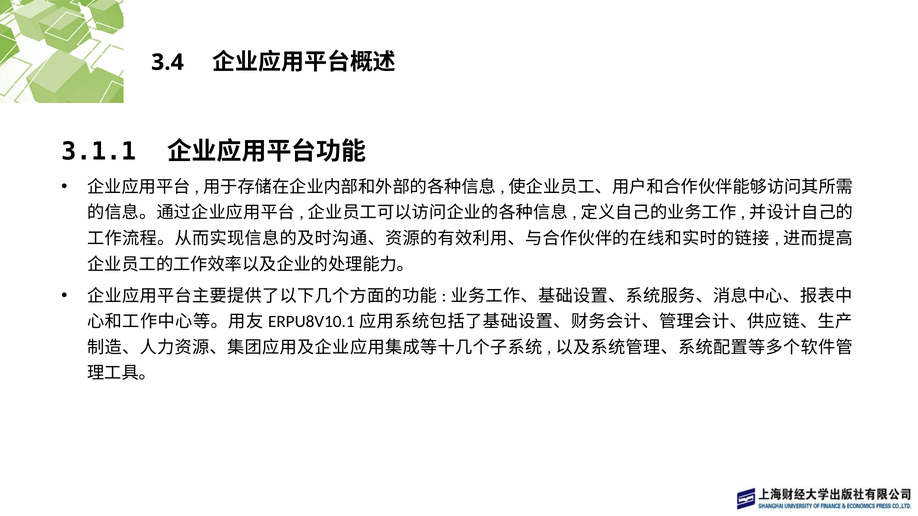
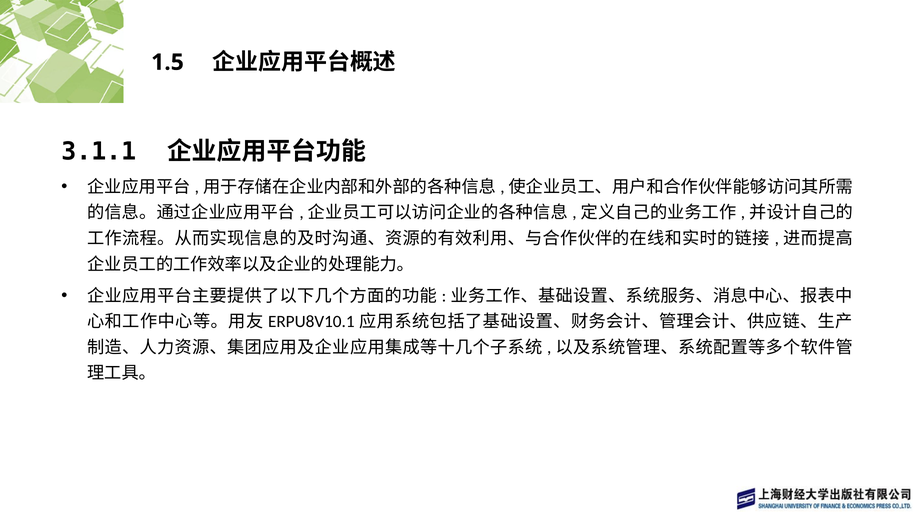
3.4: 3.4 -> 1.5 (168, 62)
